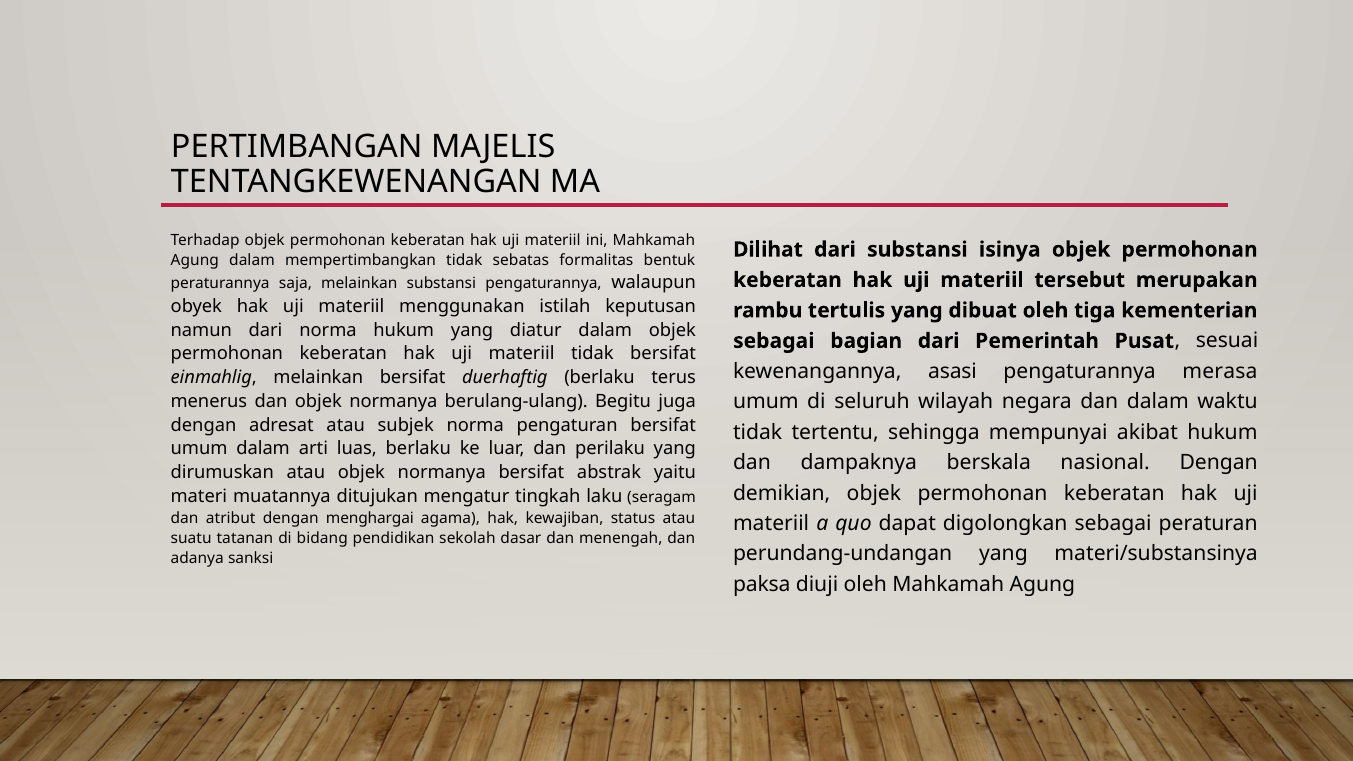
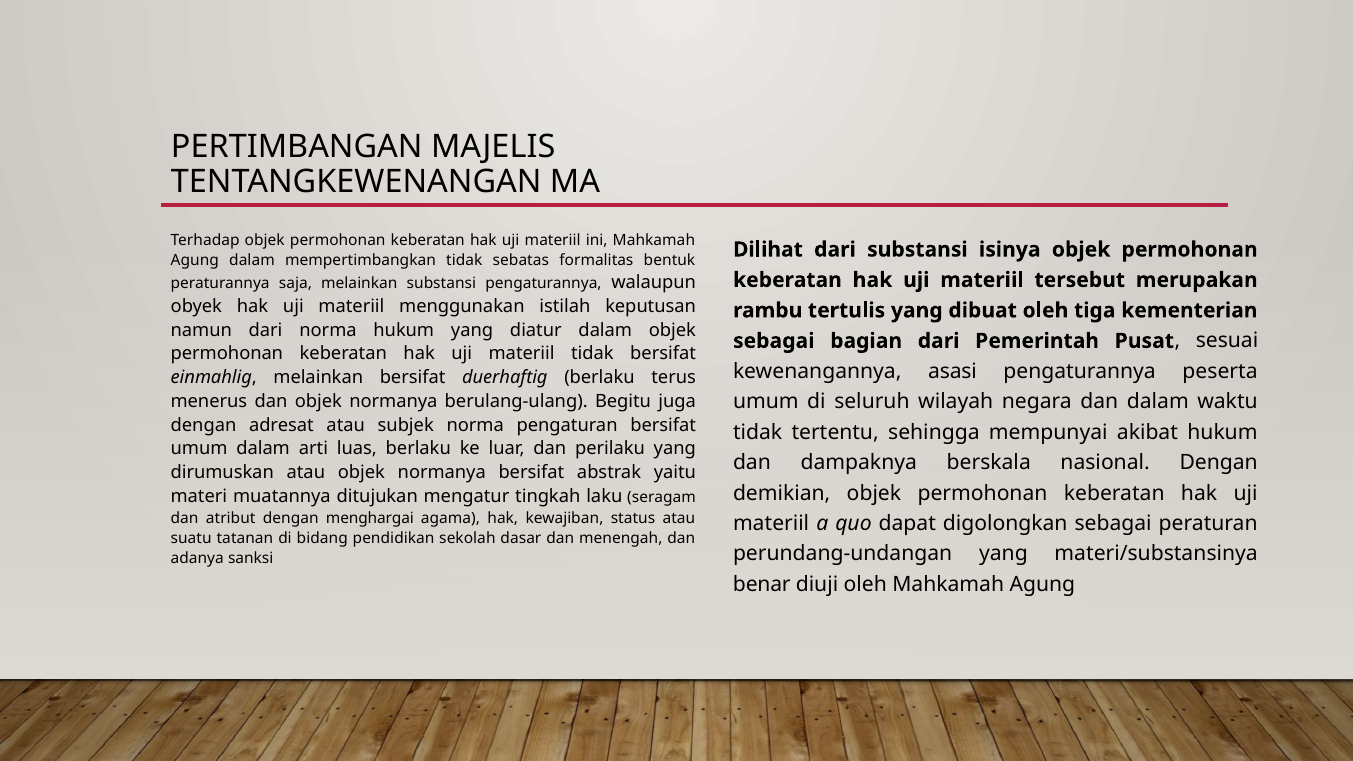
merasa: merasa -> peserta (1220, 371)
paksa: paksa -> benar (762, 584)
